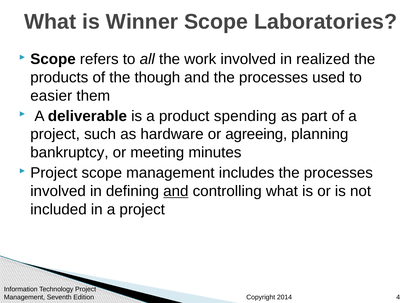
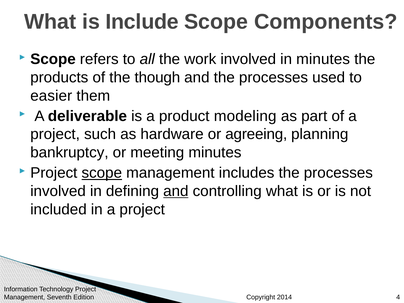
Winner: Winner -> Include (142, 22)
Laboratories: Laboratories -> Components (326, 22)
in realized: realized -> minutes (323, 59)
spending: spending -> modeling (245, 116)
scope underline: none -> present (102, 173)
